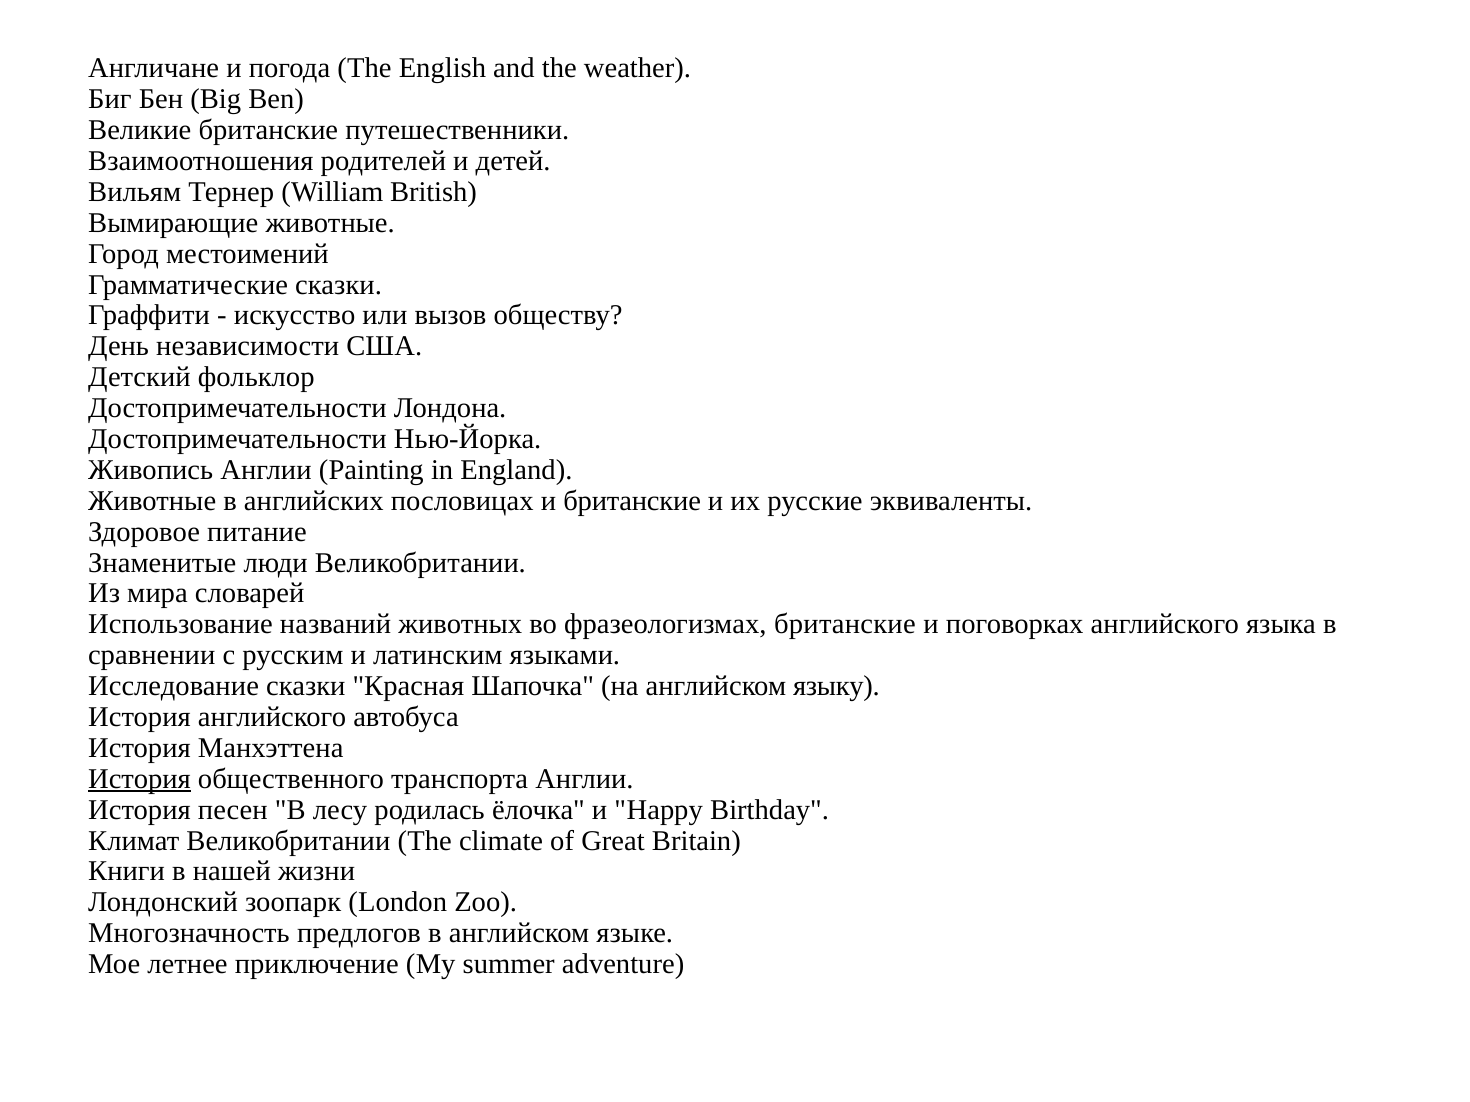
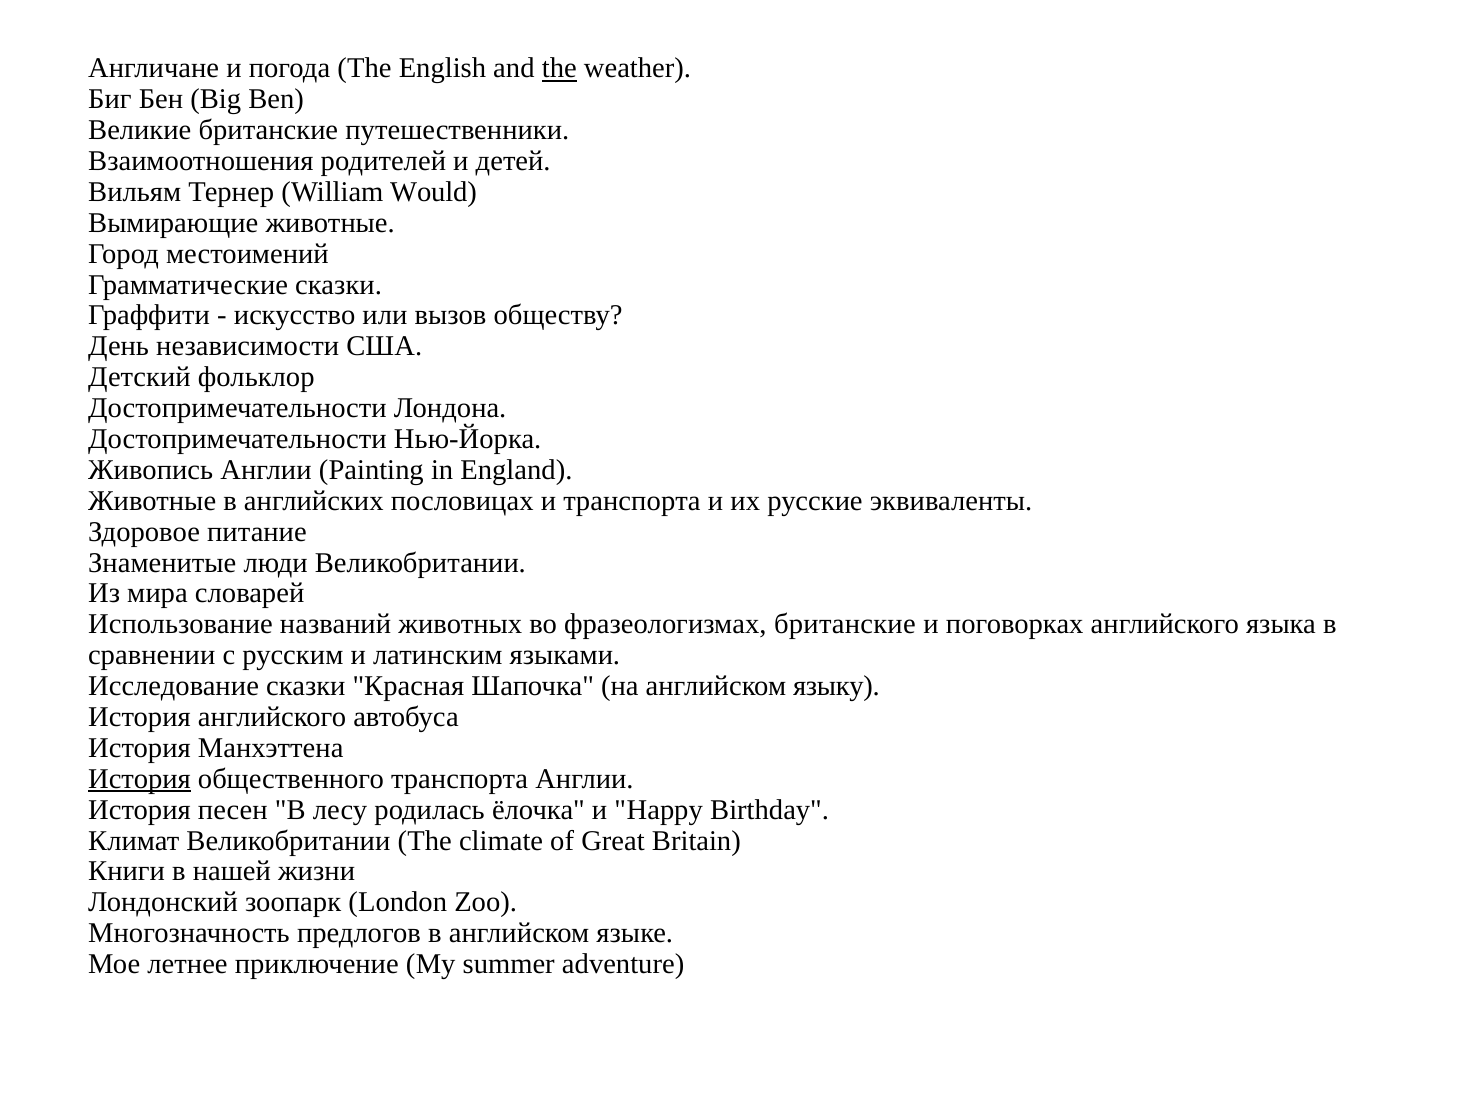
the underline: none -> present (559, 68)
British: British -> Would (433, 192)
и британские: британские -> транспорта (632, 501)
